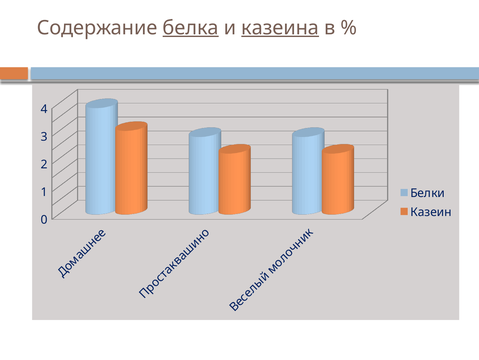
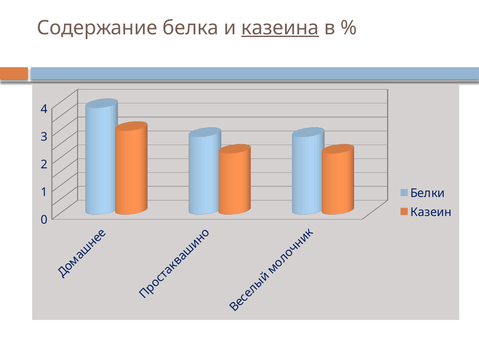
белка underline: present -> none (191, 28)
